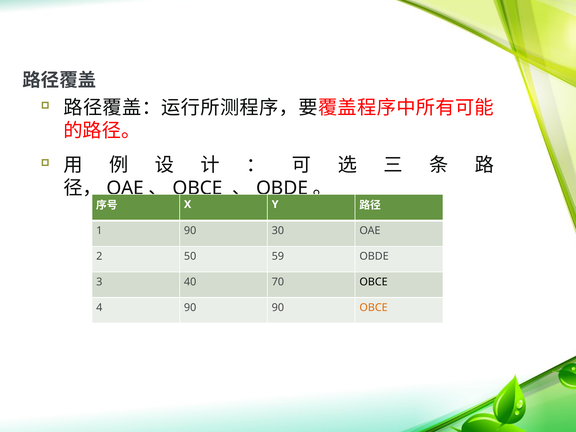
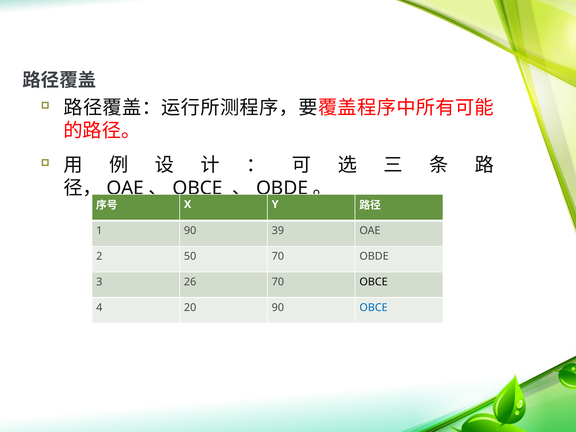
30: 30 -> 39 (278, 231)
50 59: 59 -> 70 (278, 256)
40: 40 -> 26 (190, 282)
4 90: 90 -> 20 (190, 308)
OBCE colour: orange -> blue (374, 308)
